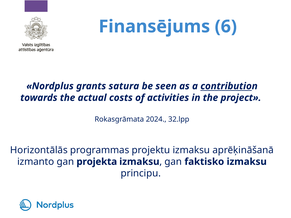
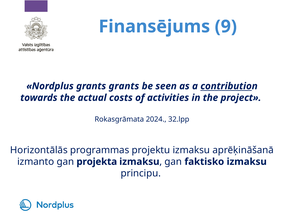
6: 6 -> 9 (226, 27)
grants satura: satura -> grants (124, 86)
